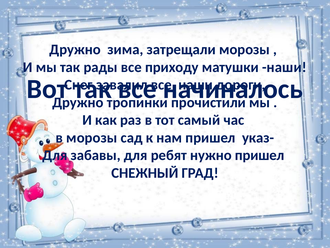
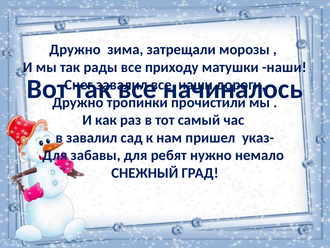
в морозы: морозы -> завалил (92, 137)
нужно пришел: пришел -> немало (260, 155)
